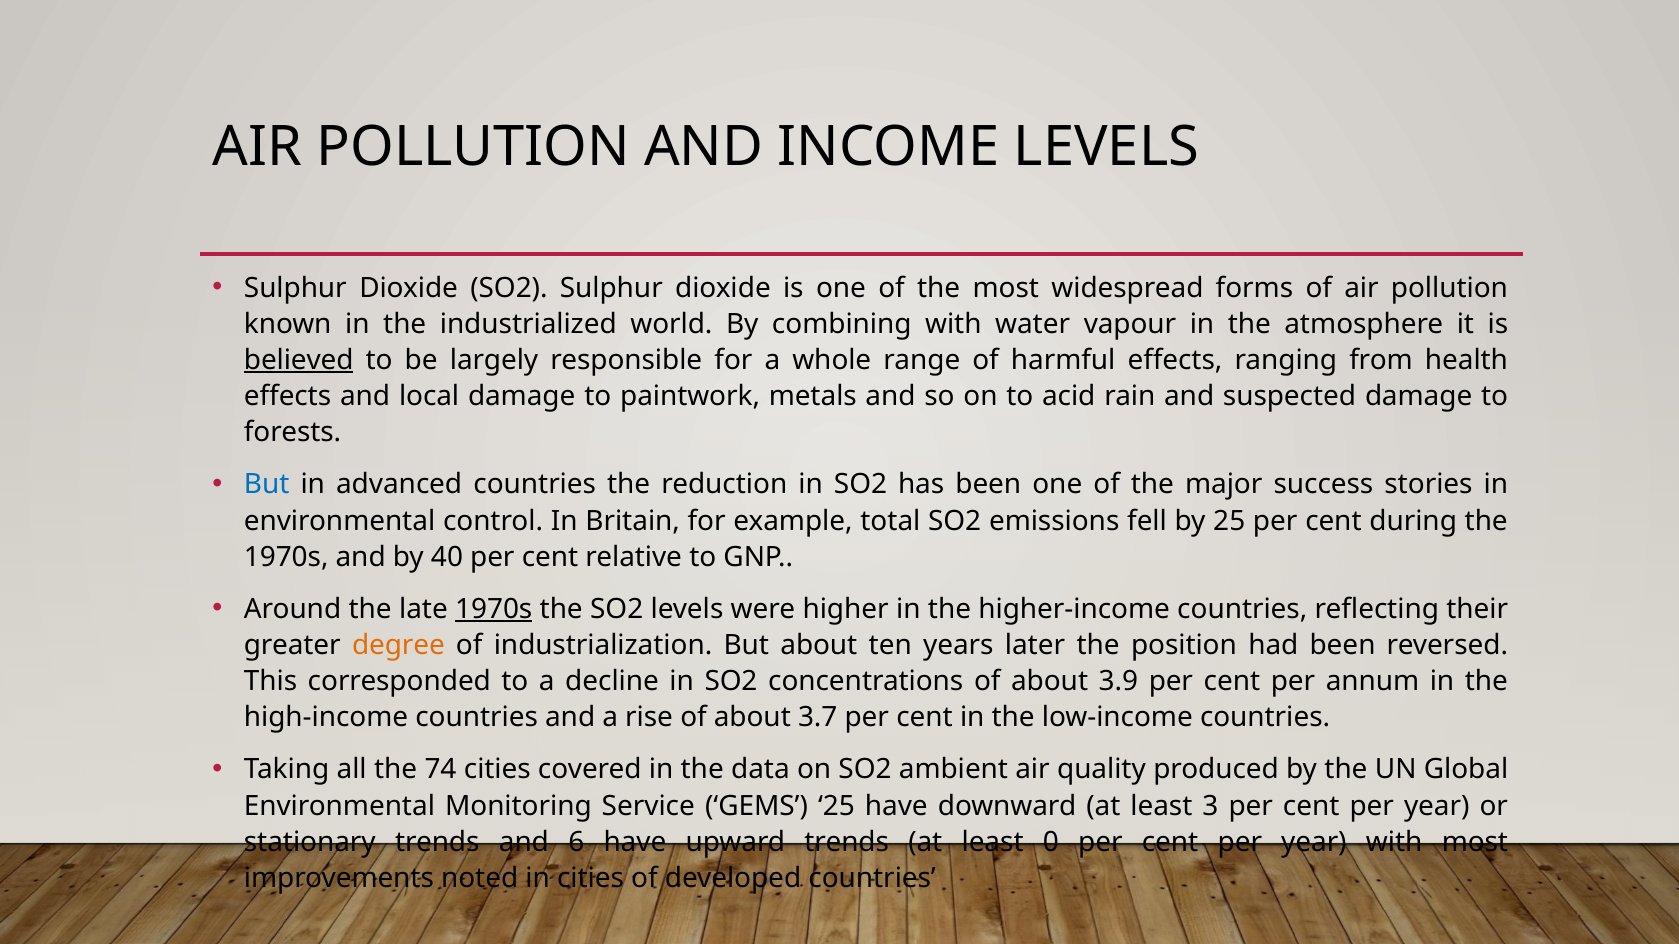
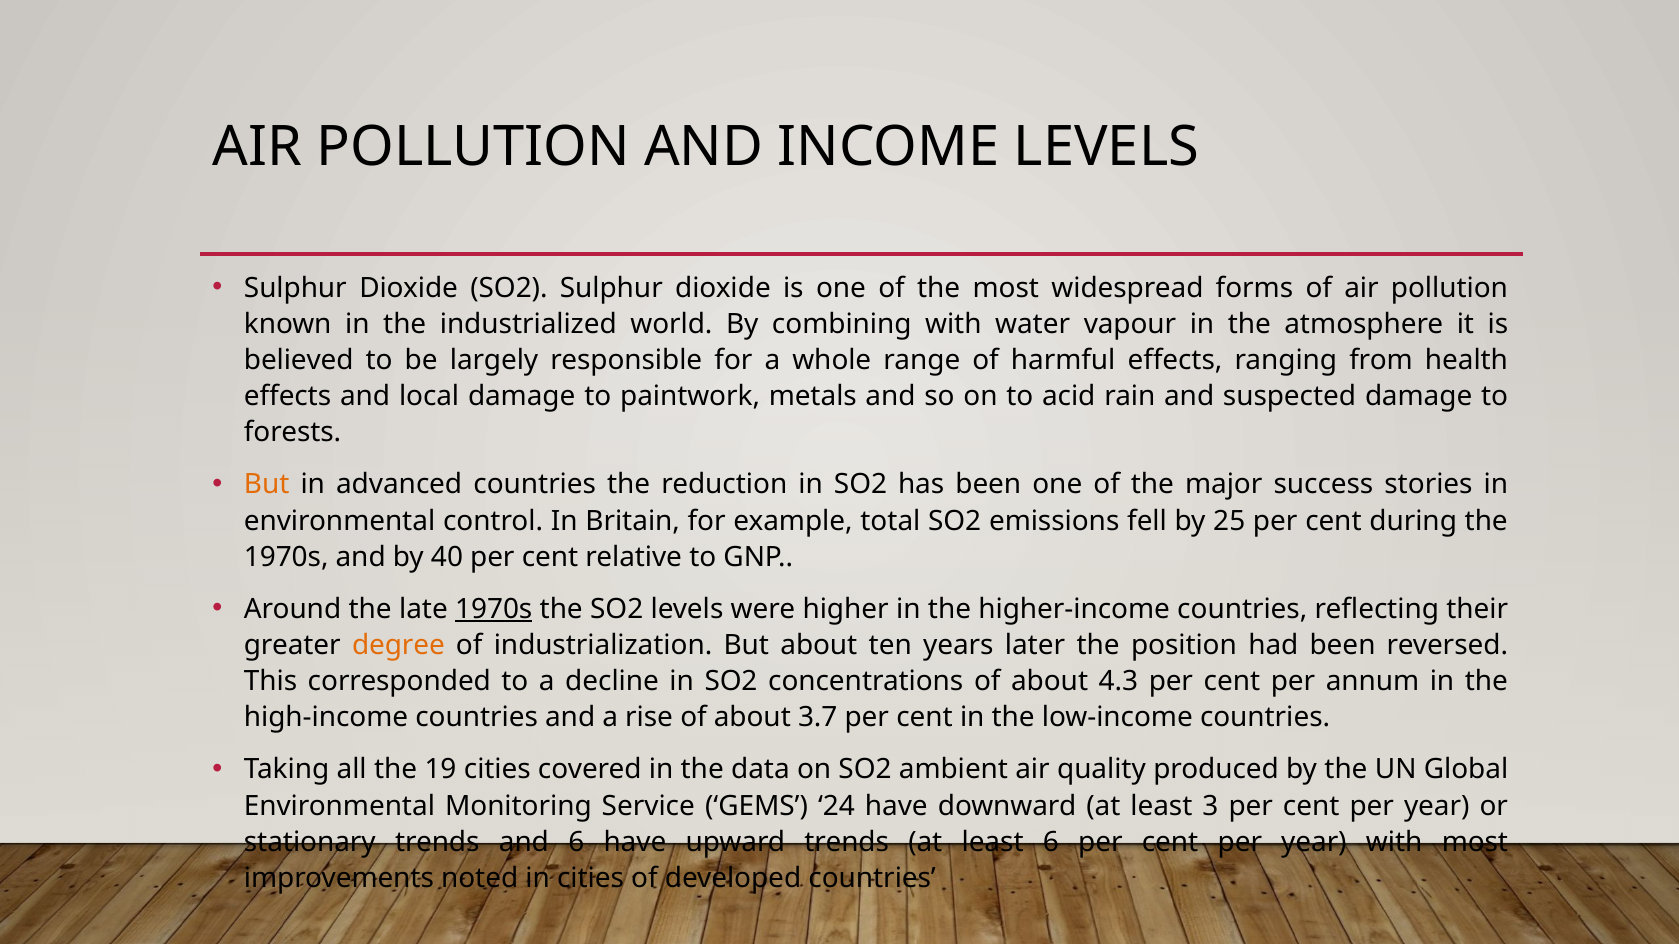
believed underline: present -> none (299, 360)
But colour: blue -> orange (267, 485)
3.9: 3.9 -> 4.3 (1118, 682)
74: 74 -> 19 (441, 770)
GEMS 25: 25 -> 24 (836, 806)
least 0: 0 -> 6 (1051, 842)
